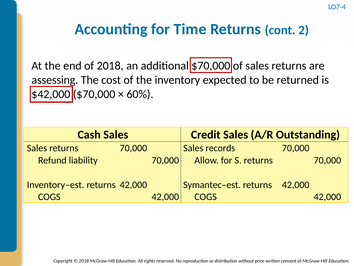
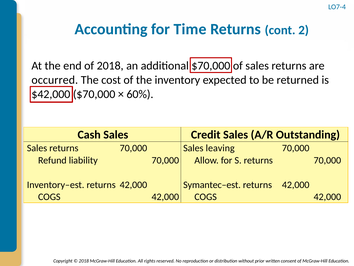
assessing: assessing -> occurred (55, 80)
records: records -> leaving (220, 148)
